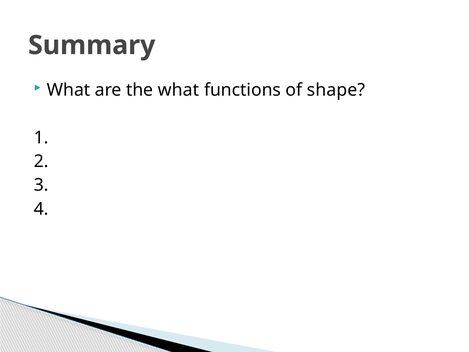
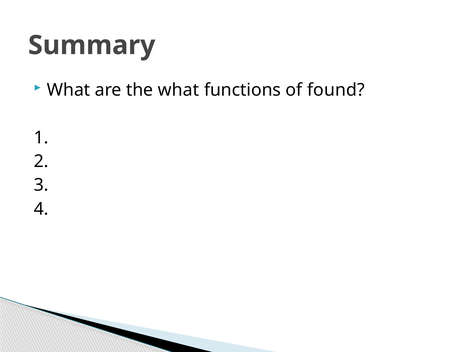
shape: shape -> found (336, 90)
